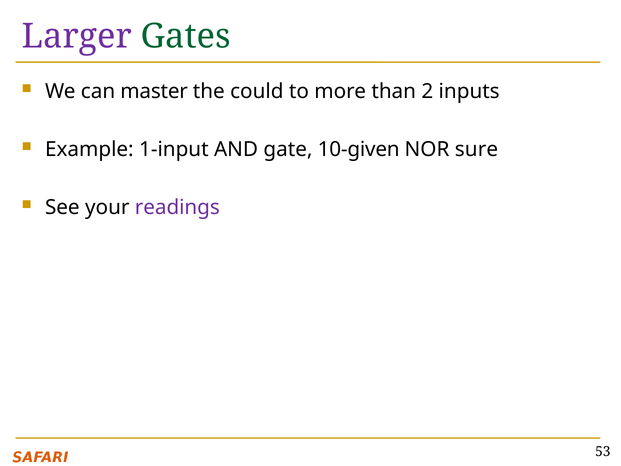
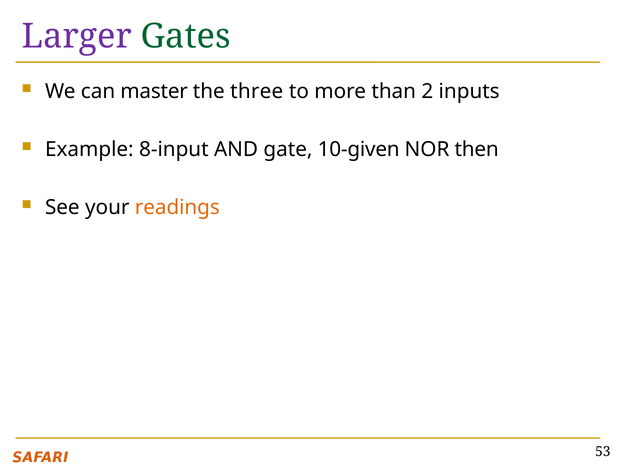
could: could -> three (257, 91)
1-input: 1-input -> 8-input (174, 149)
sure: sure -> then (477, 149)
readings colour: purple -> orange (177, 207)
